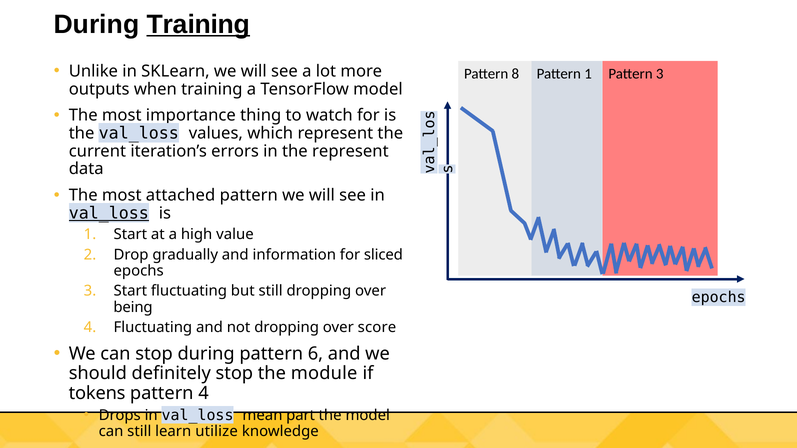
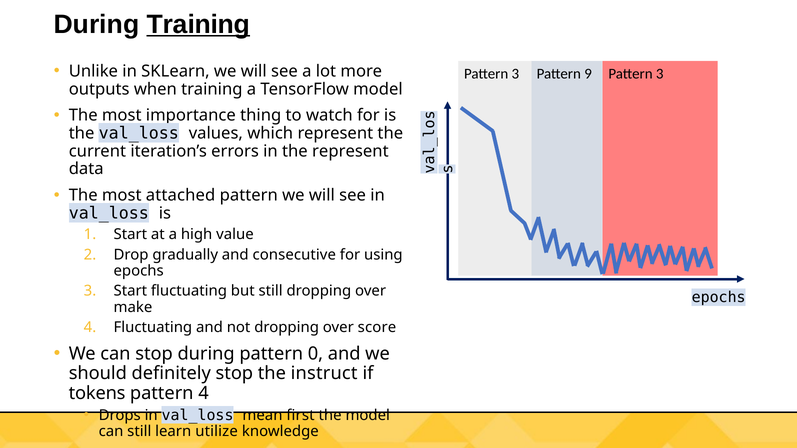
8: 8 -> 3 (515, 74)
Pattern 1: 1 -> 9 (588, 74)
val_loss underline: present -> none (109, 213)
information: information -> consecutive (294, 255)
sliced: sliced -> using (383, 255)
being: being -> make (133, 307)
6: 6 -> 0 (315, 354)
module: module -> instruct (324, 374)
part: part -> first (300, 415)
